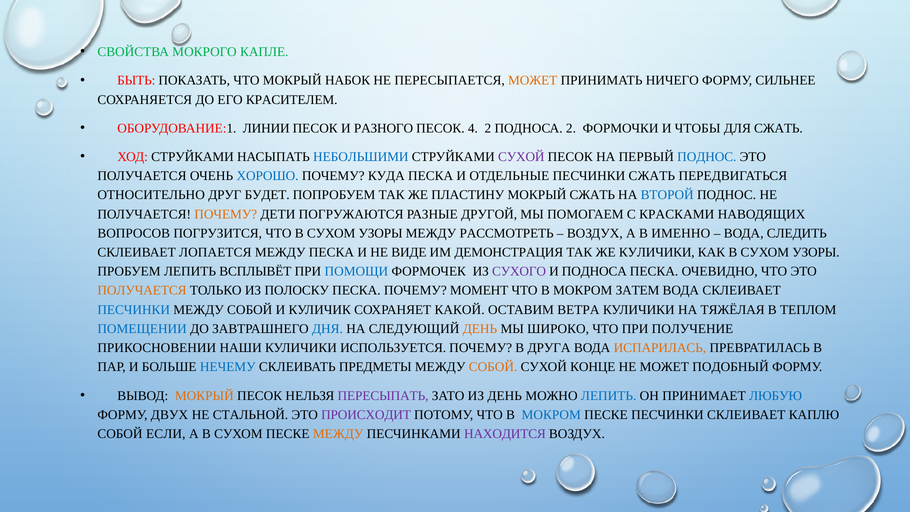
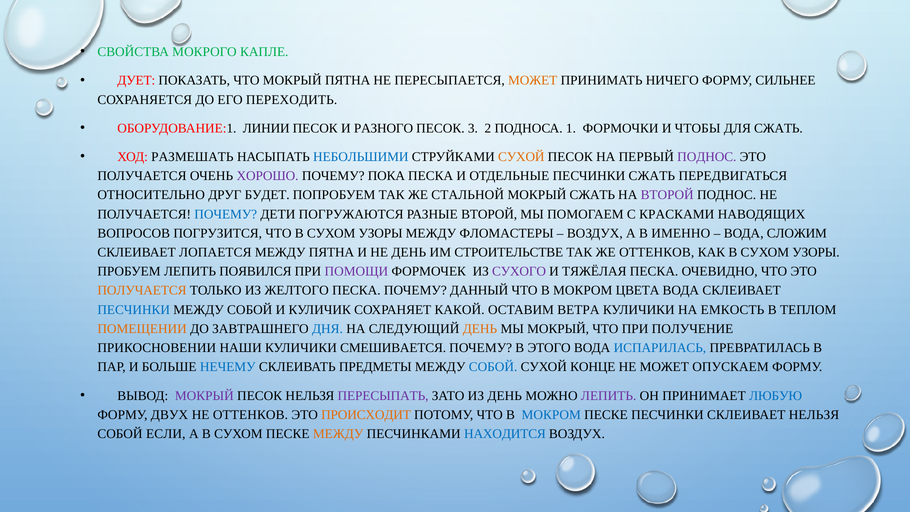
БЫТЬ: БЫТЬ -> ДУЕТ (136, 81)
МОКРЫЙ НАБОК: НАБОК -> ПЯТНА (348, 81)
КРАСИТЕЛЕМ: КРАСИТЕЛЕМ -> ПЕРЕХОДИТЬ (292, 100)
4: 4 -> 3 (473, 128)
ПОДНОСА 2: 2 -> 1 (571, 128)
ХОД СТРУЙКАМИ: СТРУЙКАМИ -> РАЗМЕШАТЬ (192, 157)
СУХОЙ colour: purple -> orange (521, 157)
ПОДНОС colour: blue -> purple (707, 157)
ХОРОШО colour: blue -> purple (268, 176)
КУДА: КУДА -> ПОКА (386, 176)
ПЛАСТИНУ: ПЛАСТИНУ -> СТАЛЬНОЙ (468, 195)
ВТОРОЙ colour: blue -> purple (667, 195)
ПОЧЕМУ colour: orange -> blue (226, 214)
РАЗНЫЕ ДРУГОЙ: ДРУГОЙ -> ВТОРОЙ (489, 214)
РАССМОТРЕТЬ: РАССМОТРЕТЬ -> ФЛОМАСТЕРЫ (507, 233)
СЛЕДИТЬ: СЛЕДИТЬ -> СЛОЖИМ (797, 233)
МЕЖДУ ПЕСКА: ПЕСКА -> ПЯТНА (331, 252)
НЕ ВИДЕ: ВИДЕ -> ДЕНЬ (409, 252)
ДЕМОНСТРАЦИЯ: ДЕМОНСТРАЦИЯ -> СТРОИТЕЛЬСТВЕ (509, 252)
ЖЕ КУЛИЧИКИ: КУЛИЧИКИ -> ОТТЕНКОВ (657, 252)
ВСПЛЫВЁТ: ВСПЛЫВЁТ -> ПОЯВИЛСЯ (255, 271)
ПОМОЩИ colour: blue -> purple (356, 271)
И ПОДНОСА: ПОДНОСА -> ТЯЖЁЛАЯ (594, 271)
ПОЛОСКУ: ПОЛОСКУ -> ЖЕЛТОГО (297, 291)
МОМЕНТ: МОМЕНТ -> ДАННЫЙ (479, 291)
ЗАТЕМ: ЗАТЕМ -> ЦВЕТА (638, 291)
ТЯЖЁЛАЯ: ТЯЖЁЛАЯ -> ЕМКОСТЬ (733, 310)
ПОМЕЩЕНИИ colour: blue -> orange (142, 329)
МЫ ШИРОКО: ШИРОКО -> МОКРЫЙ (558, 329)
ИСПОЛЬЗУЕТСЯ: ИСПОЛЬЗУЕТСЯ -> СМЕШИВАЕТСЯ (393, 348)
ДРУГА: ДРУГА -> ЭТОГО (549, 348)
ИСПАРИЛАСЬ colour: orange -> blue (660, 348)
СОБОЙ colour: orange -> blue (493, 367)
ПОДОБНЫЙ: ПОДОБНЫЙ -> ОПУСКАЕМ (730, 367)
МОКРЫЙ colour: orange -> purple (204, 396)
ЛЕПИТЬ colour: blue -> purple (609, 396)
НЕ СТАЛЬНОЙ: СТАЛЬНОЙ -> ОТТЕНКОВ (250, 415)
ПРОИСХОДИТ colour: purple -> orange (366, 415)
СКЛЕИВАЕТ КАПЛЮ: КАПЛЮ -> НЕЛЬЗЯ (814, 415)
НАХОДИТСЯ colour: purple -> blue (505, 434)
